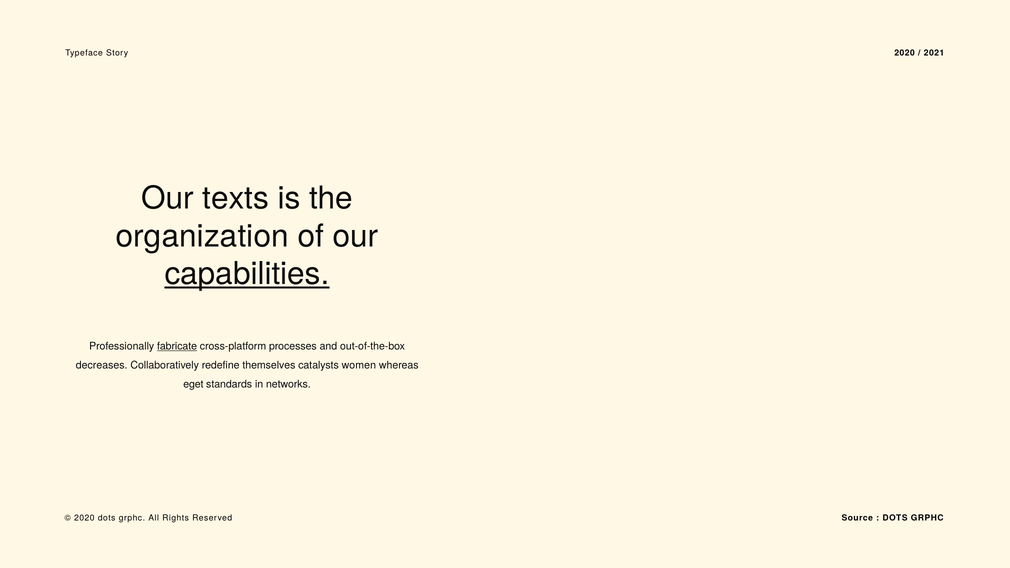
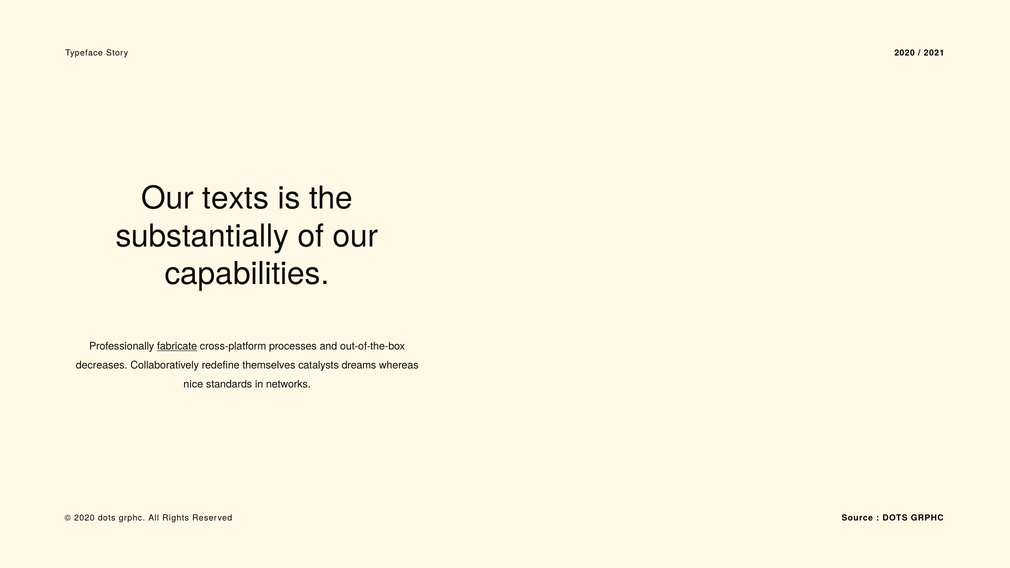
organization: organization -> substantially (202, 236)
capabilities underline: present -> none (247, 274)
women: women -> dreams (359, 365)
eget: eget -> nice (193, 384)
